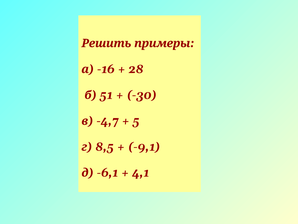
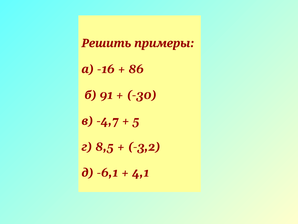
28: 28 -> 86 (136, 69)
51: 51 -> 91 (106, 95)
-9,1: -9,1 -> -3,2 (144, 147)
